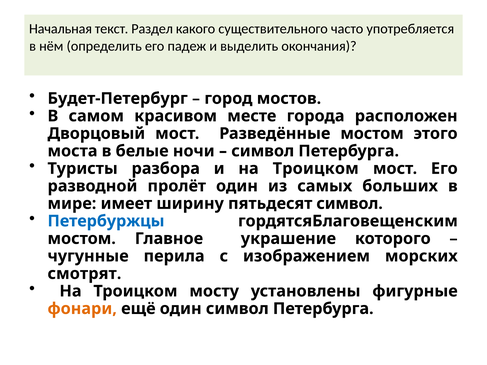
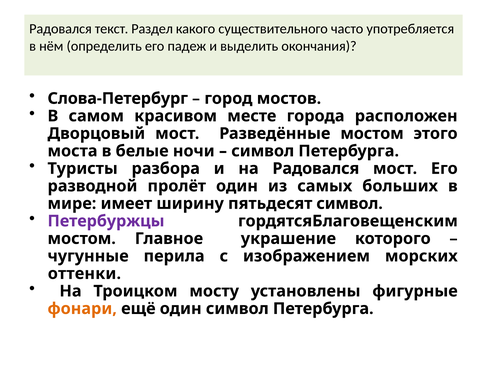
Начальная: Начальная -> Радовался (60, 29)
Будет-Петербург: Будет-Петербург -> Слова-Петербург (118, 99)
и на Троицком: Троицком -> Радовался (316, 169)
Петербуржцы colour: blue -> purple (106, 221)
смотрят: смотрят -> оттенки (84, 274)
